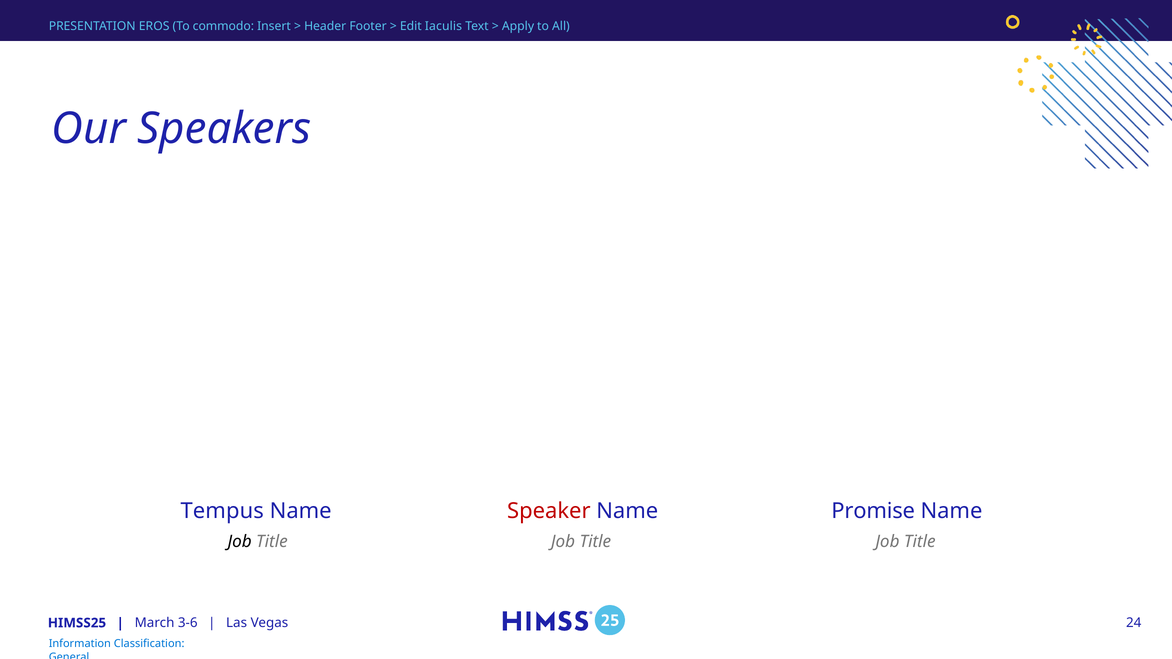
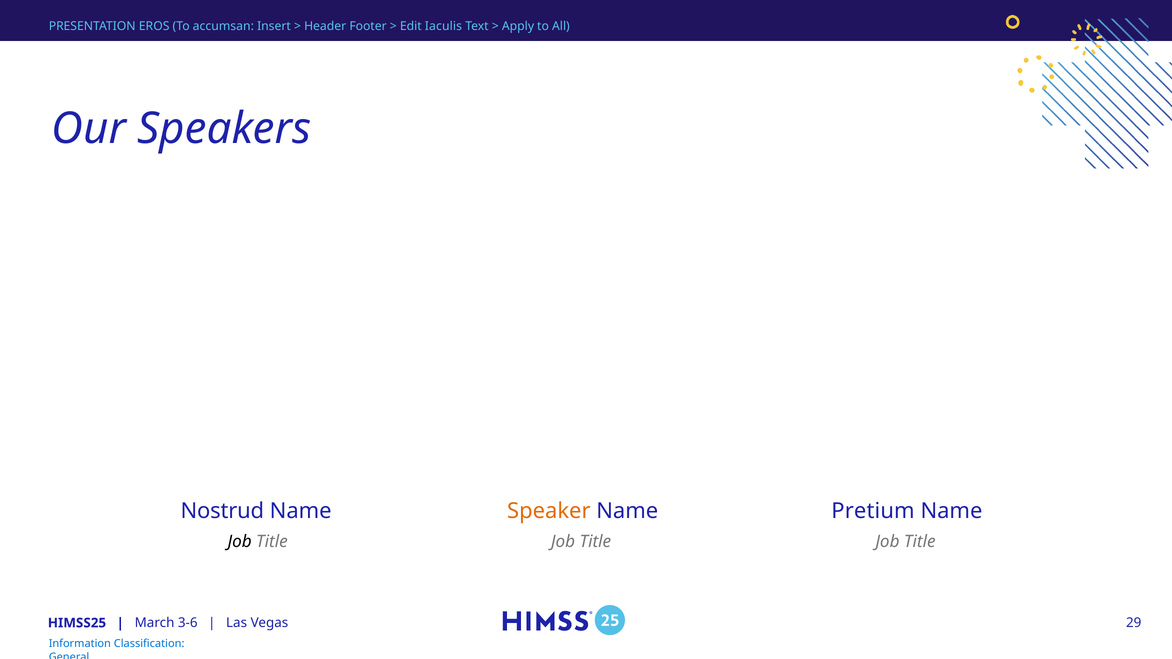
commodo: commodo -> accumsan (223, 26)
Tempus: Tempus -> Nostrud (222, 511)
Speaker colour: red -> orange (549, 511)
Promise: Promise -> Pretium (873, 511)
24: 24 -> 29 (1134, 623)
